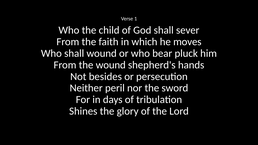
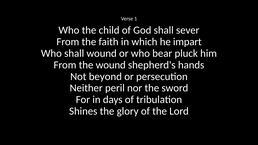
moves: moves -> impart (187, 42)
besides: besides -> beyond (105, 77)
